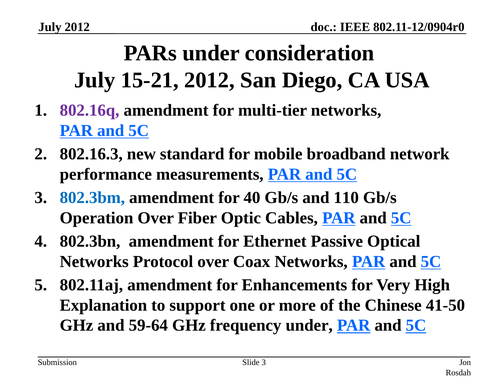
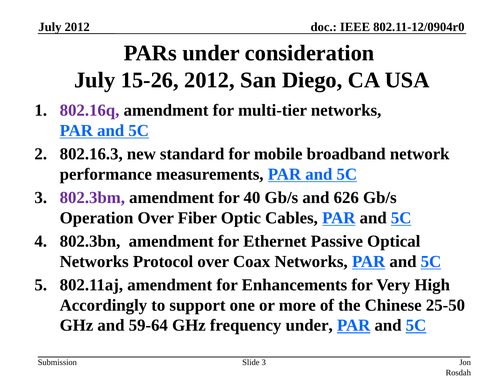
15-21: 15-21 -> 15-26 (150, 80)
802.3bm colour: blue -> purple (92, 198)
110: 110 -> 626 (346, 198)
Explanation: Explanation -> Accordingly (103, 305)
41-50: 41-50 -> 25-50 (445, 305)
